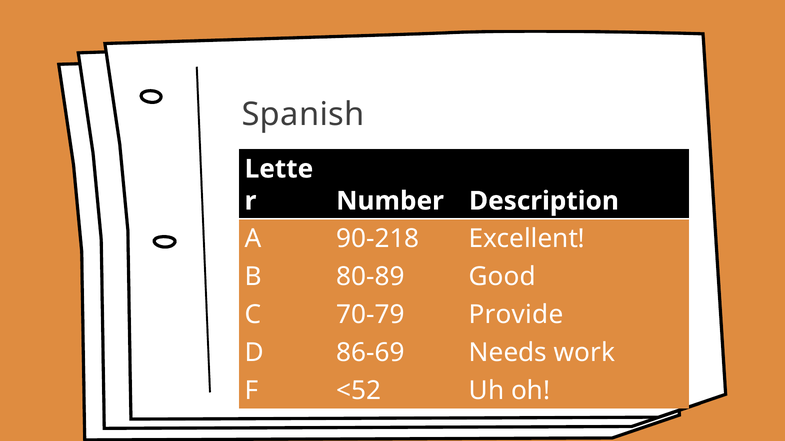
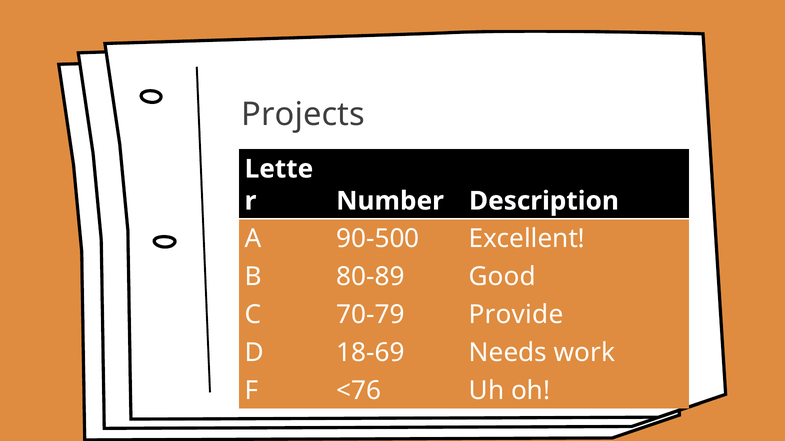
Spanish: Spanish -> Projects (303, 114)
90-218: 90-218 -> 90-500 (378, 239)
86-69: 86-69 -> 18-69 (370, 353)
<52: <52 -> <76 (359, 391)
